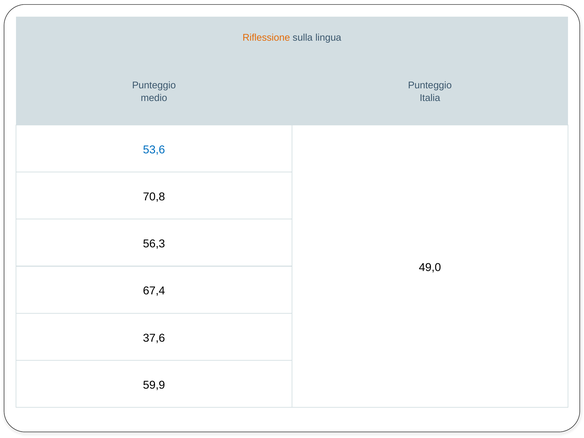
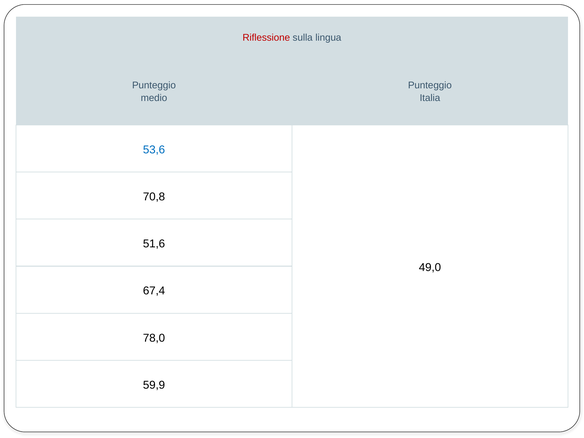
Riflessione colour: orange -> red (266, 38)
56,3: 56,3 -> 51,6 (154, 244)
37,6: 37,6 -> 78,0 (154, 338)
